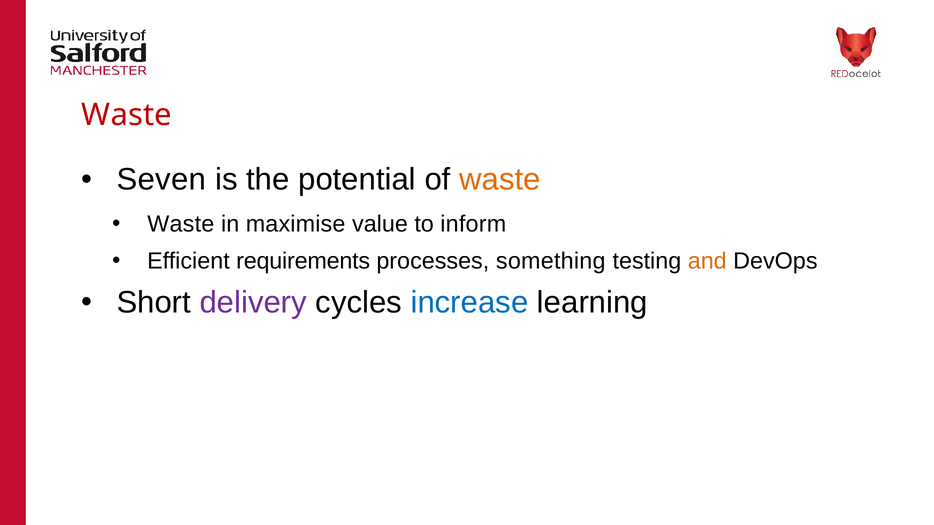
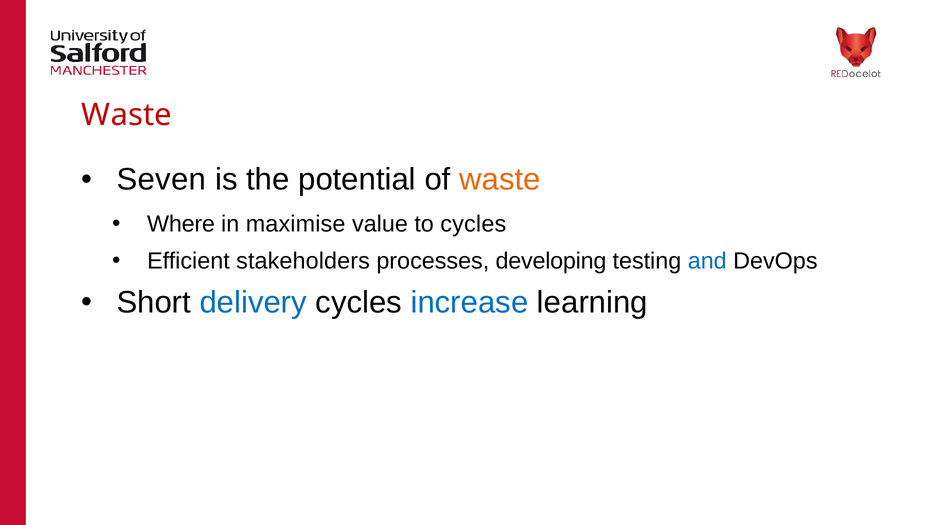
Waste: Waste -> Where (181, 224)
to inform: inform -> cycles (473, 224)
requirements: requirements -> stakeholders (303, 261)
something: something -> developing (551, 261)
and colour: orange -> blue (707, 261)
delivery colour: purple -> blue (253, 303)
